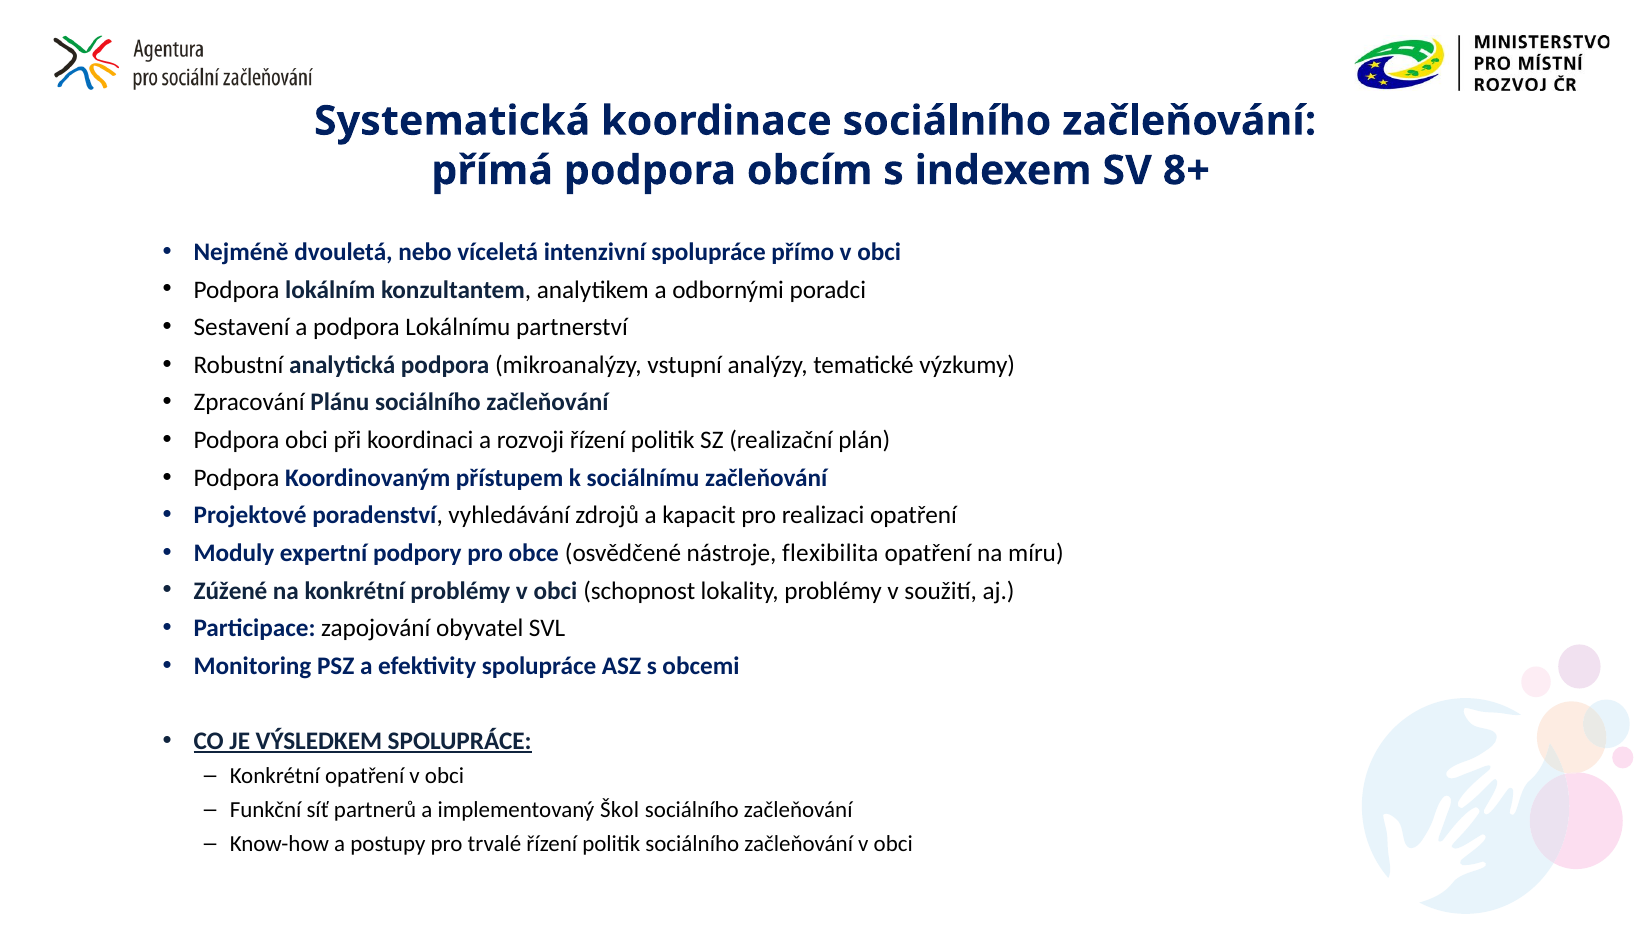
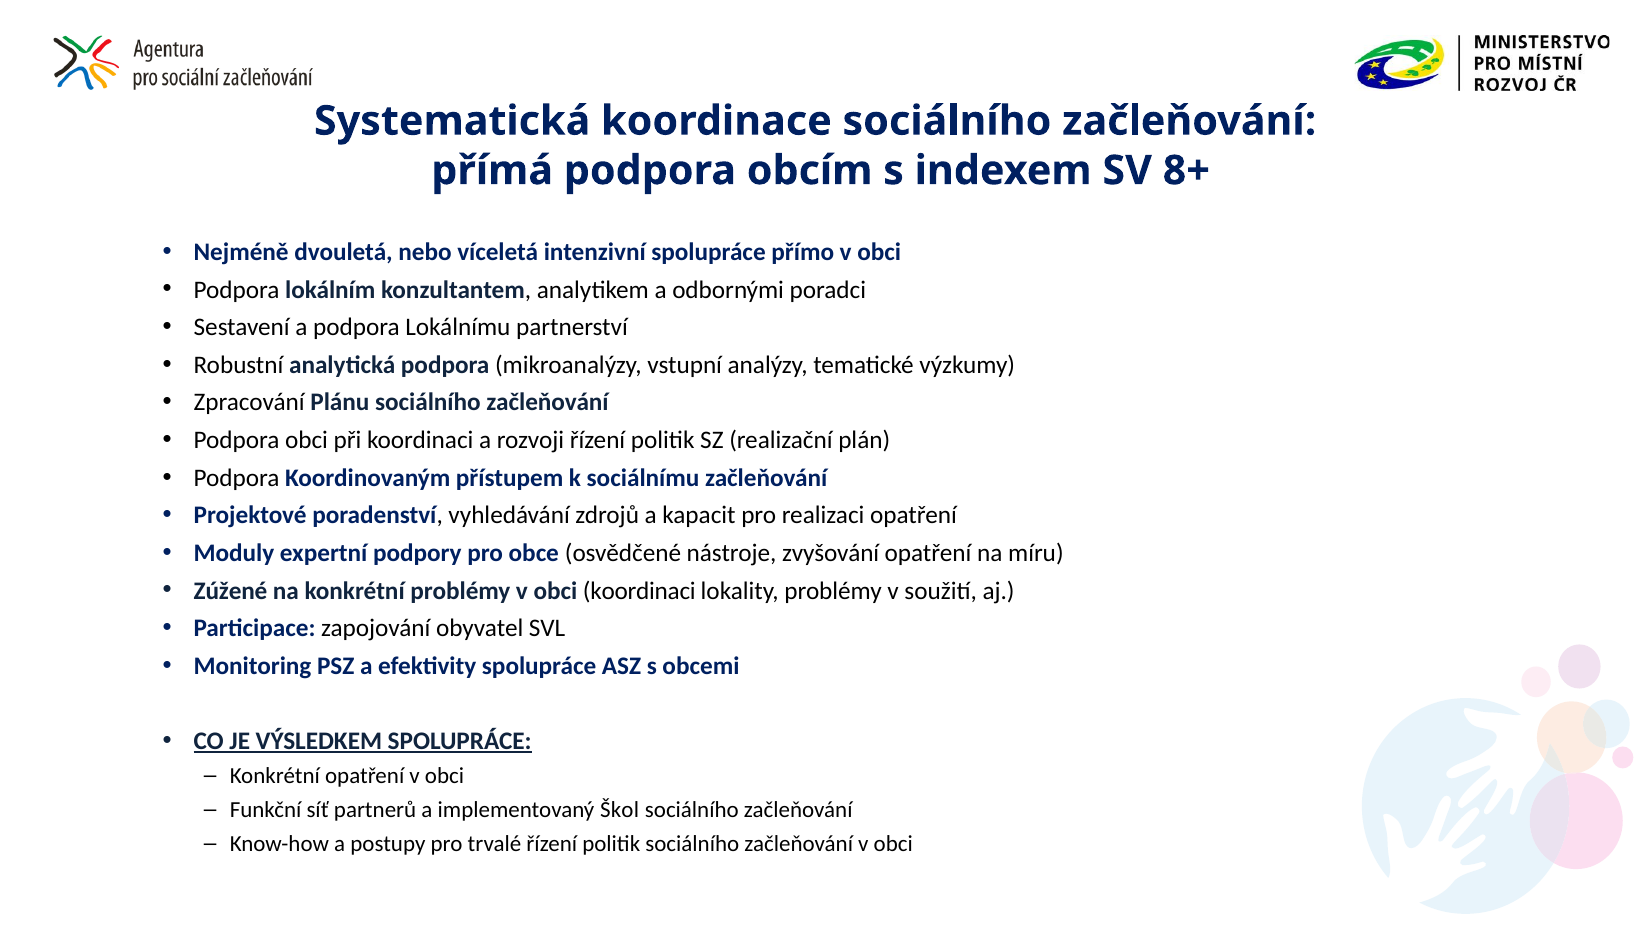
flexibilita: flexibilita -> zvyšování (831, 553)
obci schopnost: schopnost -> koordinaci (639, 591)
